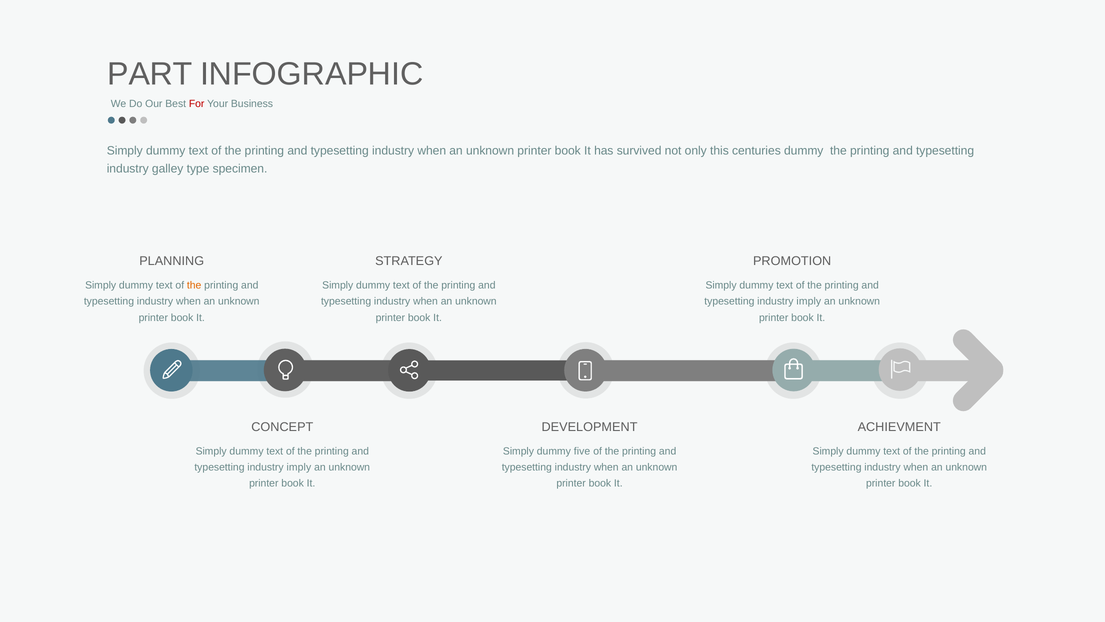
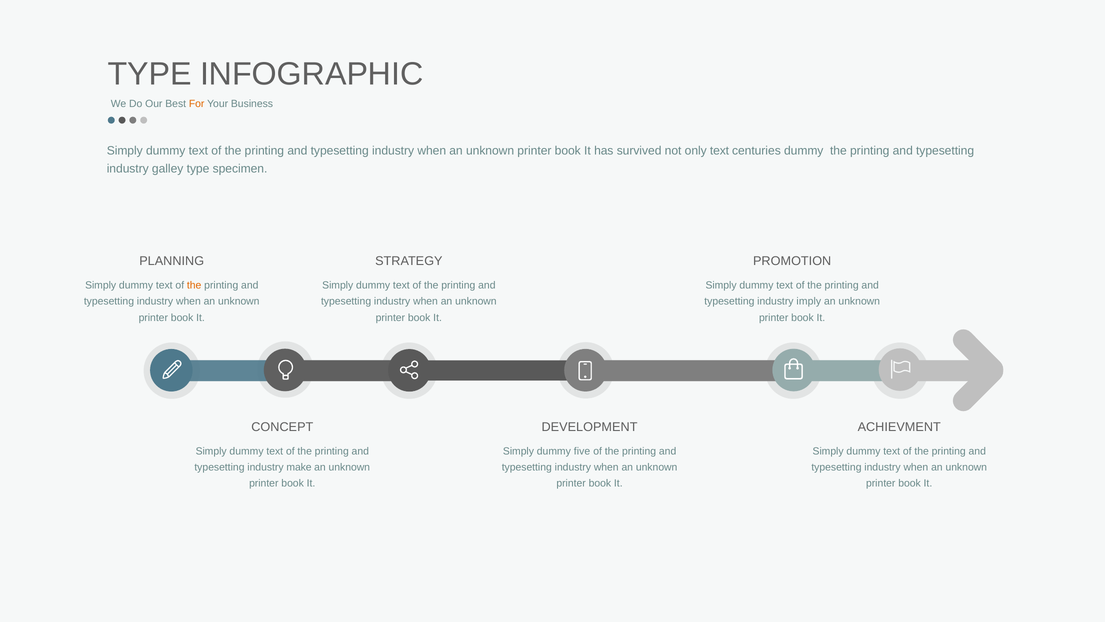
PART: PART -> TYPE (150, 74)
For colour: red -> orange (197, 104)
only this: this -> text (719, 150)
imply: imply -> make (299, 467)
